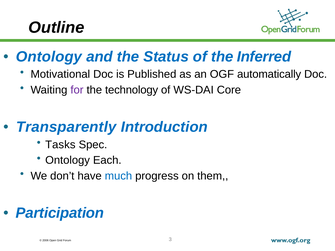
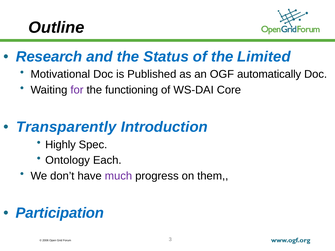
Ontology: Ontology -> Research (49, 57)
Inferred: Inferred -> Limited (264, 57)
technology: technology -> functioning (132, 90)
Tasks: Tasks -> Highly (60, 145)
much colour: blue -> purple (118, 176)
